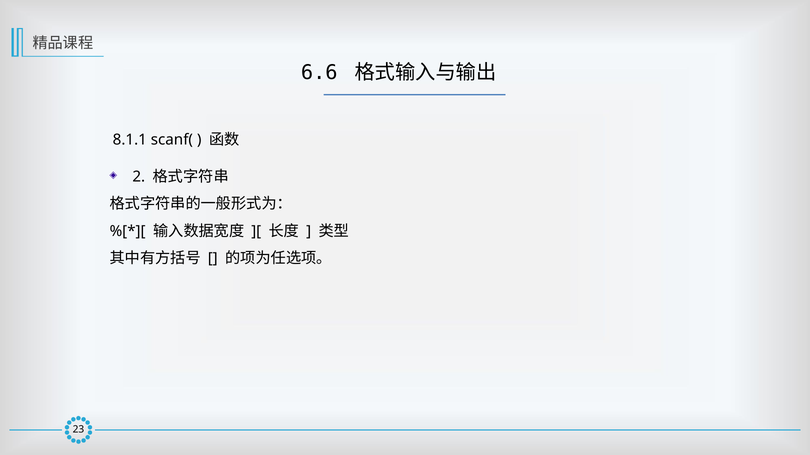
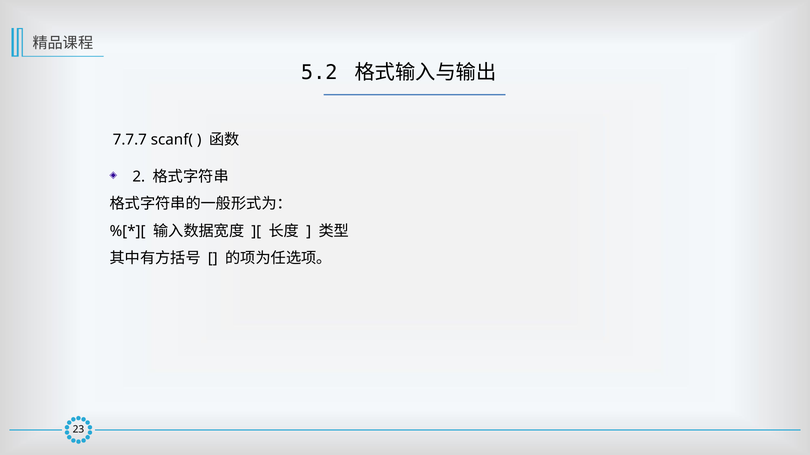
6.6: 6.6 -> 5.2 (319, 72)
8.1.1: 8.1.1 -> 7.7.7 (130, 140)
